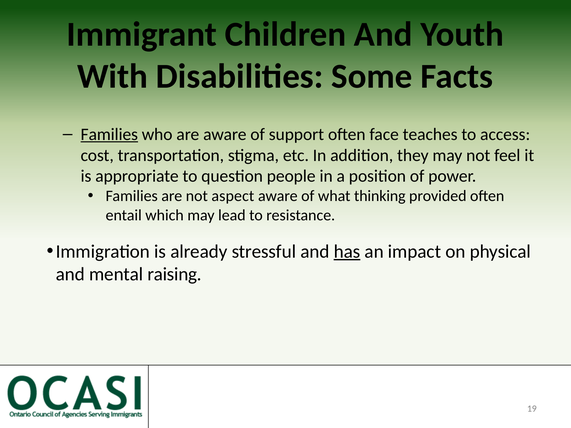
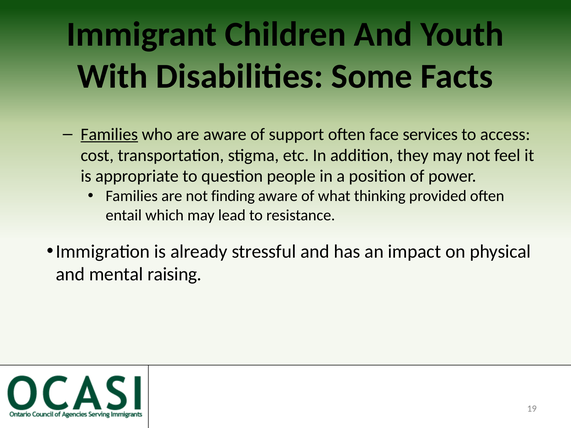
teaches: teaches -> services (430, 134)
aspect: aspect -> finding (233, 196)
has underline: present -> none (347, 252)
